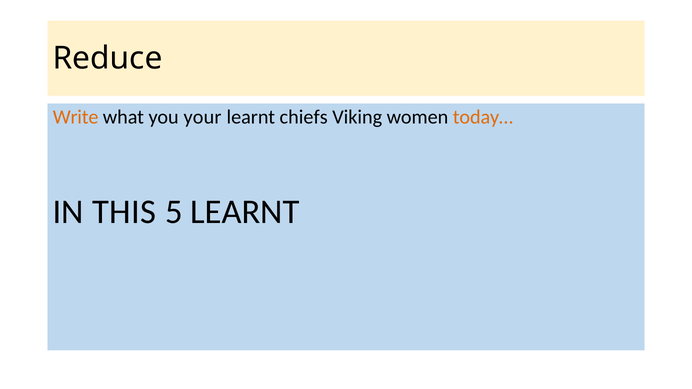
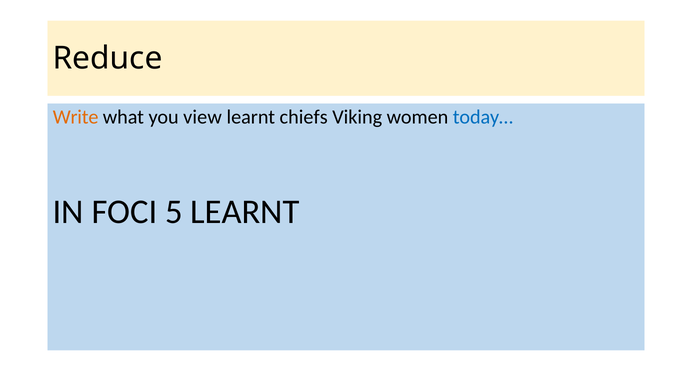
your: your -> view (203, 117)
today… colour: orange -> blue (483, 117)
THIS: THIS -> FOCI (124, 212)
